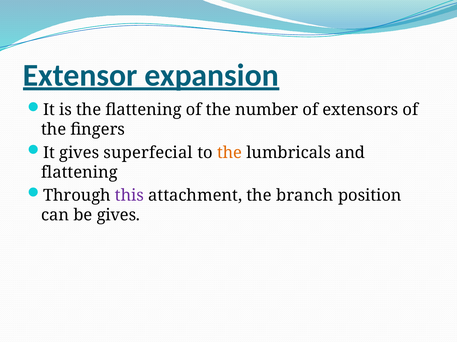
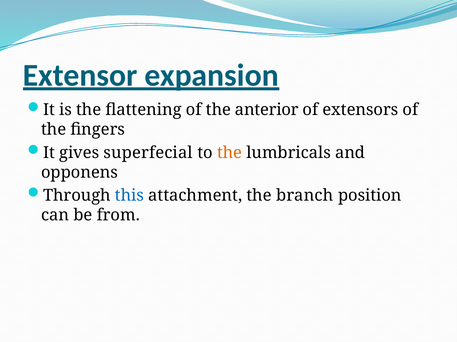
number: number -> anterior (267, 110)
flattening: flattening -> opponens (79, 173)
this colour: purple -> blue (129, 196)
be gives: gives -> from (118, 216)
